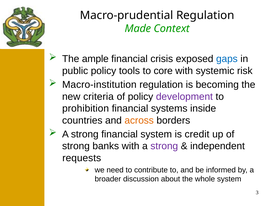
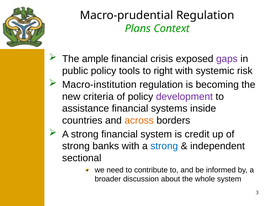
Made: Made -> Plans (138, 29)
gaps colour: blue -> purple (227, 59)
core: core -> right (163, 71)
prohibition: prohibition -> assistance (86, 109)
strong colour: purple -> blue (164, 146)
requests: requests -> sectional (82, 158)
